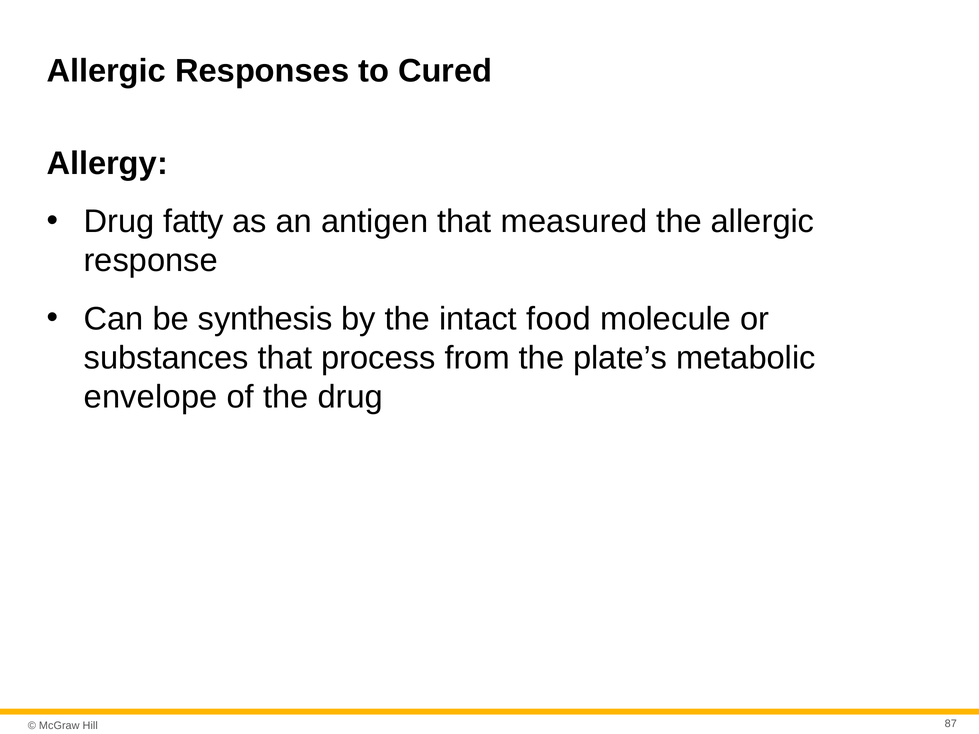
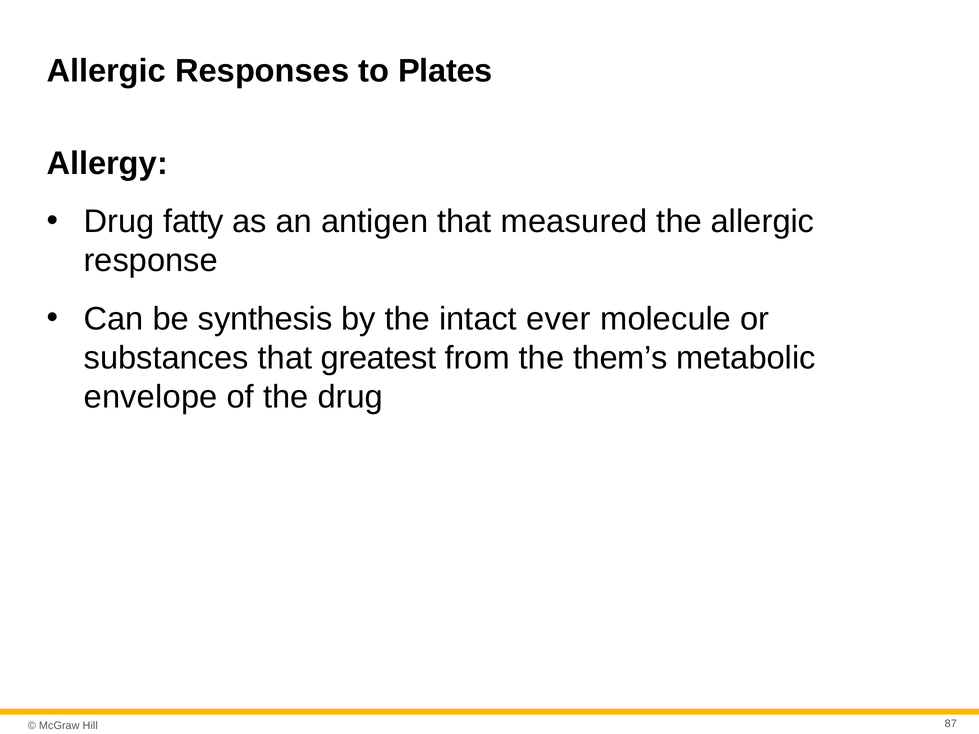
Cured: Cured -> Plates (445, 71)
food: food -> ever (559, 319)
process: process -> greatest (379, 358)
plate’s: plate’s -> them’s (620, 358)
